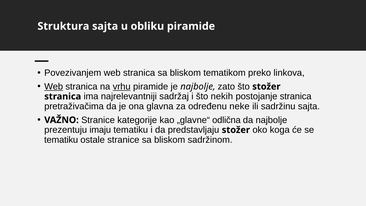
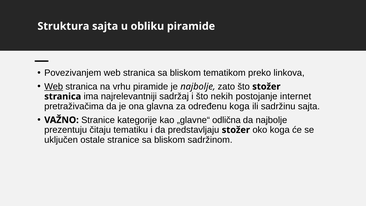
vrhu underline: present -> none (122, 87)
postojanje stranica: stranica -> internet (296, 96)
određenu neke: neke -> koga (239, 106)
imaju: imaju -> čitaju (100, 130)
tematiku: tematiku -> uključen (61, 140)
